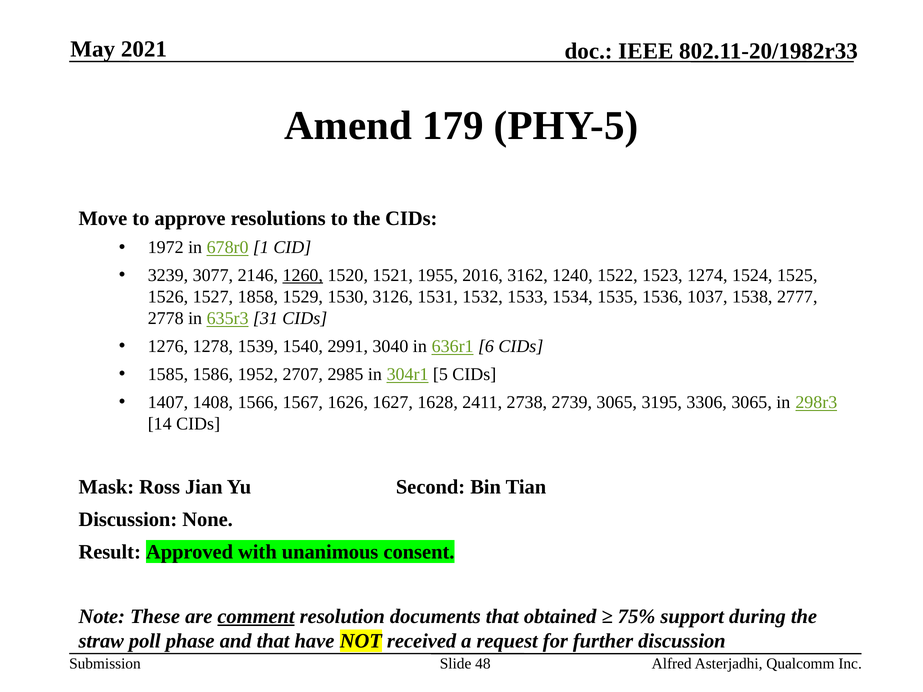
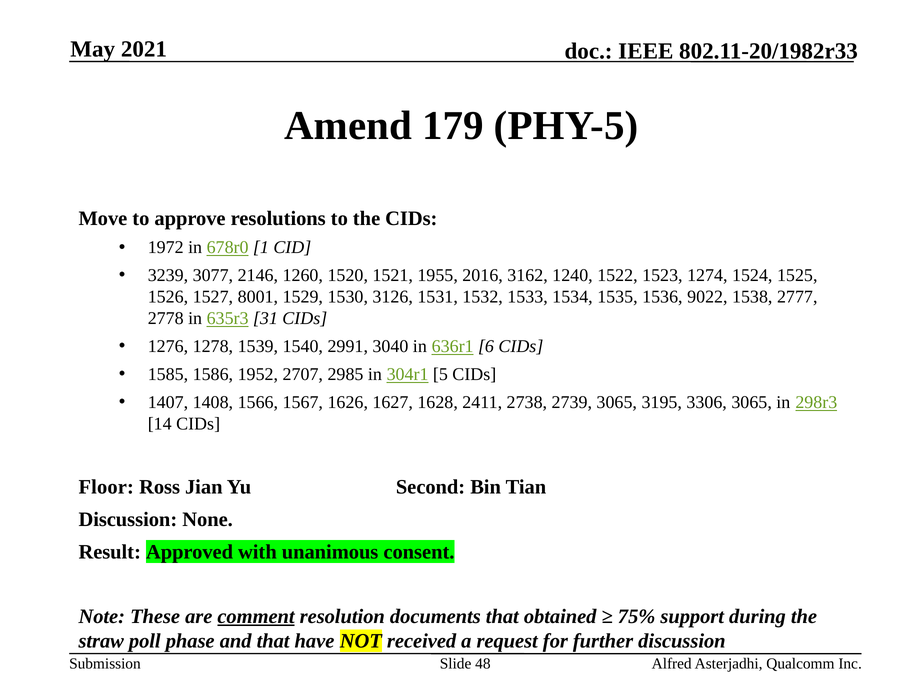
1260 underline: present -> none (303, 276)
1858: 1858 -> 8001 (258, 297)
1037: 1037 -> 9022 (707, 297)
Mask: Mask -> Floor (106, 487)
